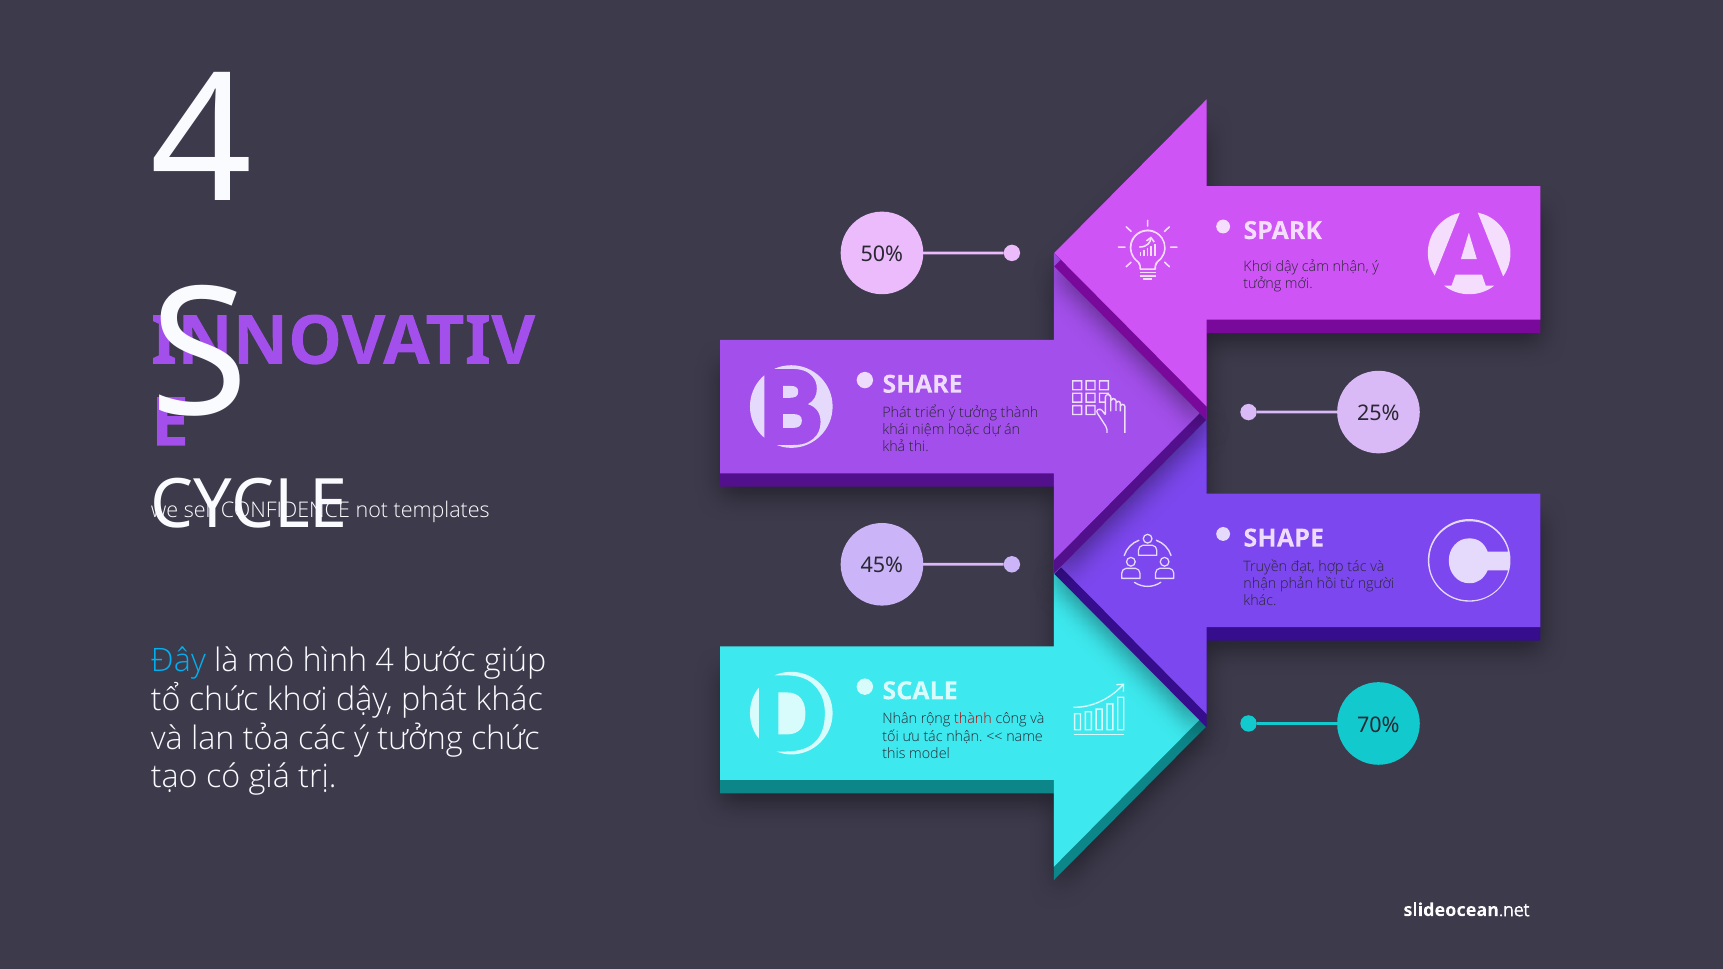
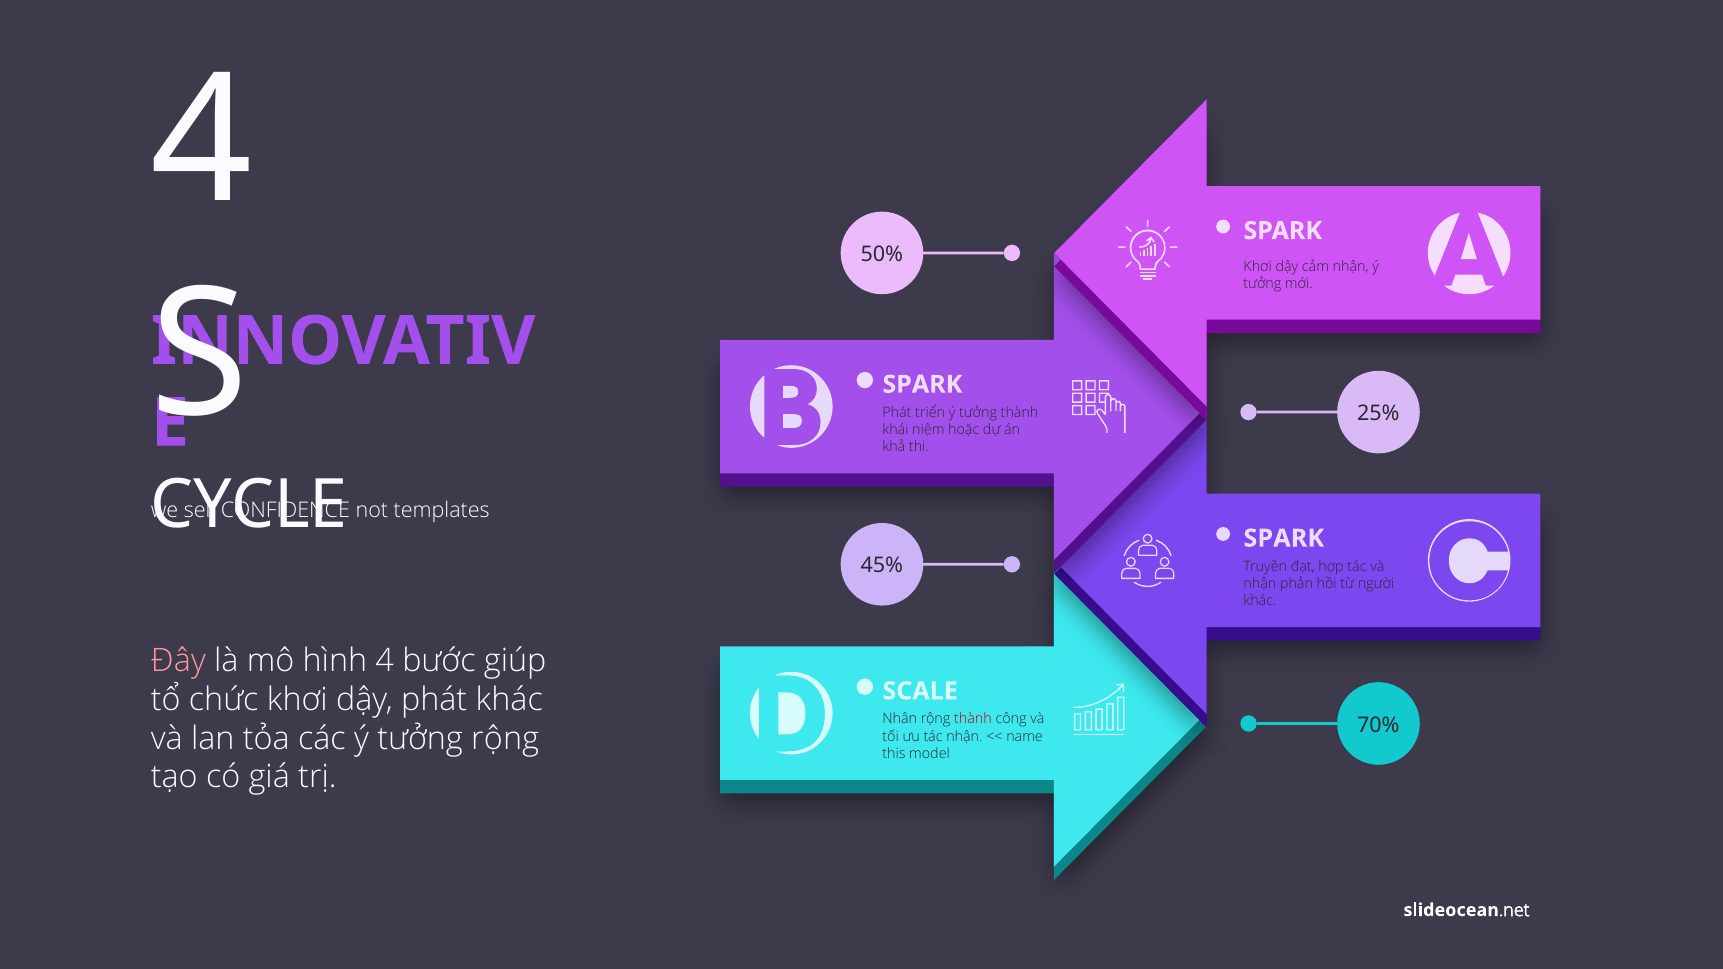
SHARE: SHARE -> SPARK (922, 385)
SHAPE: SHAPE -> SPARK (1284, 538)
Đây colour: light blue -> pink (178, 661)
tưởng chức: chức -> rộng (505, 738)
